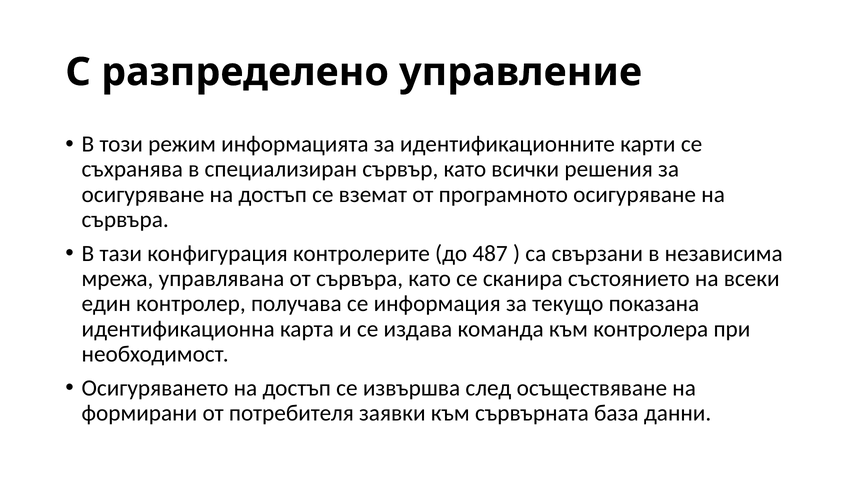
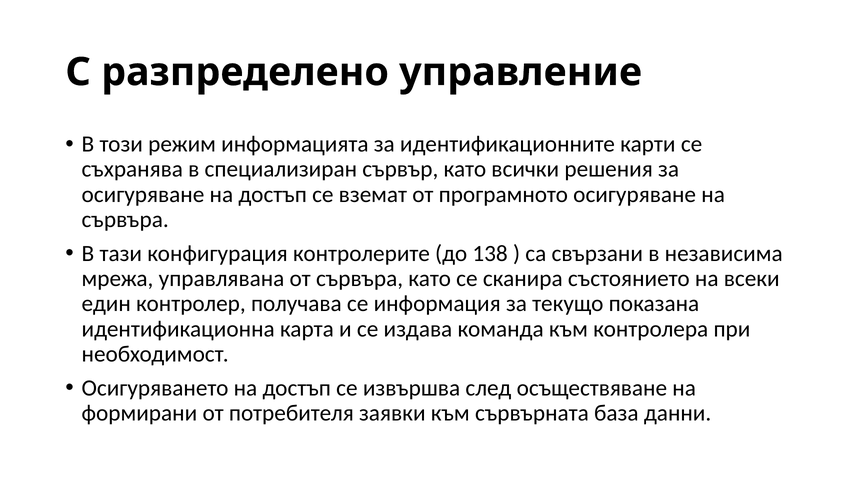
487: 487 -> 138 (490, 254)
